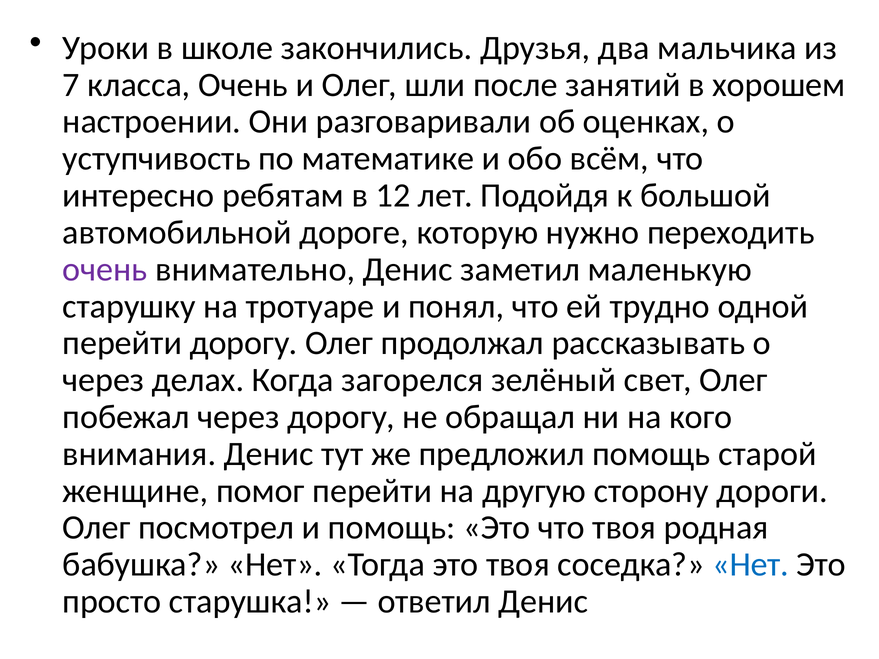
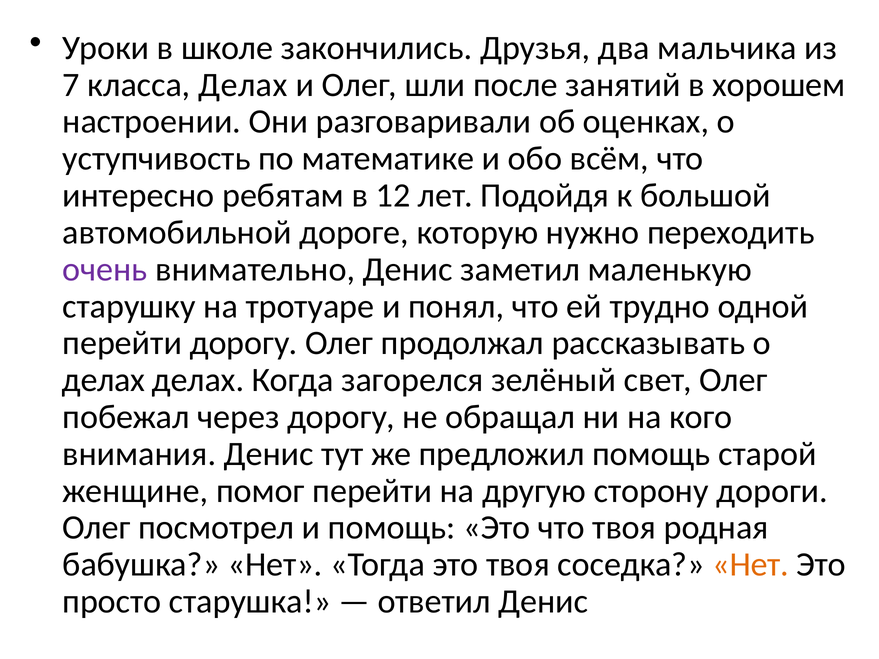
класса Очень: Очень -> Делах (243, 85)
через: через -> делах (103, 380)
Нет colour: blue -> orange (751, 565)
